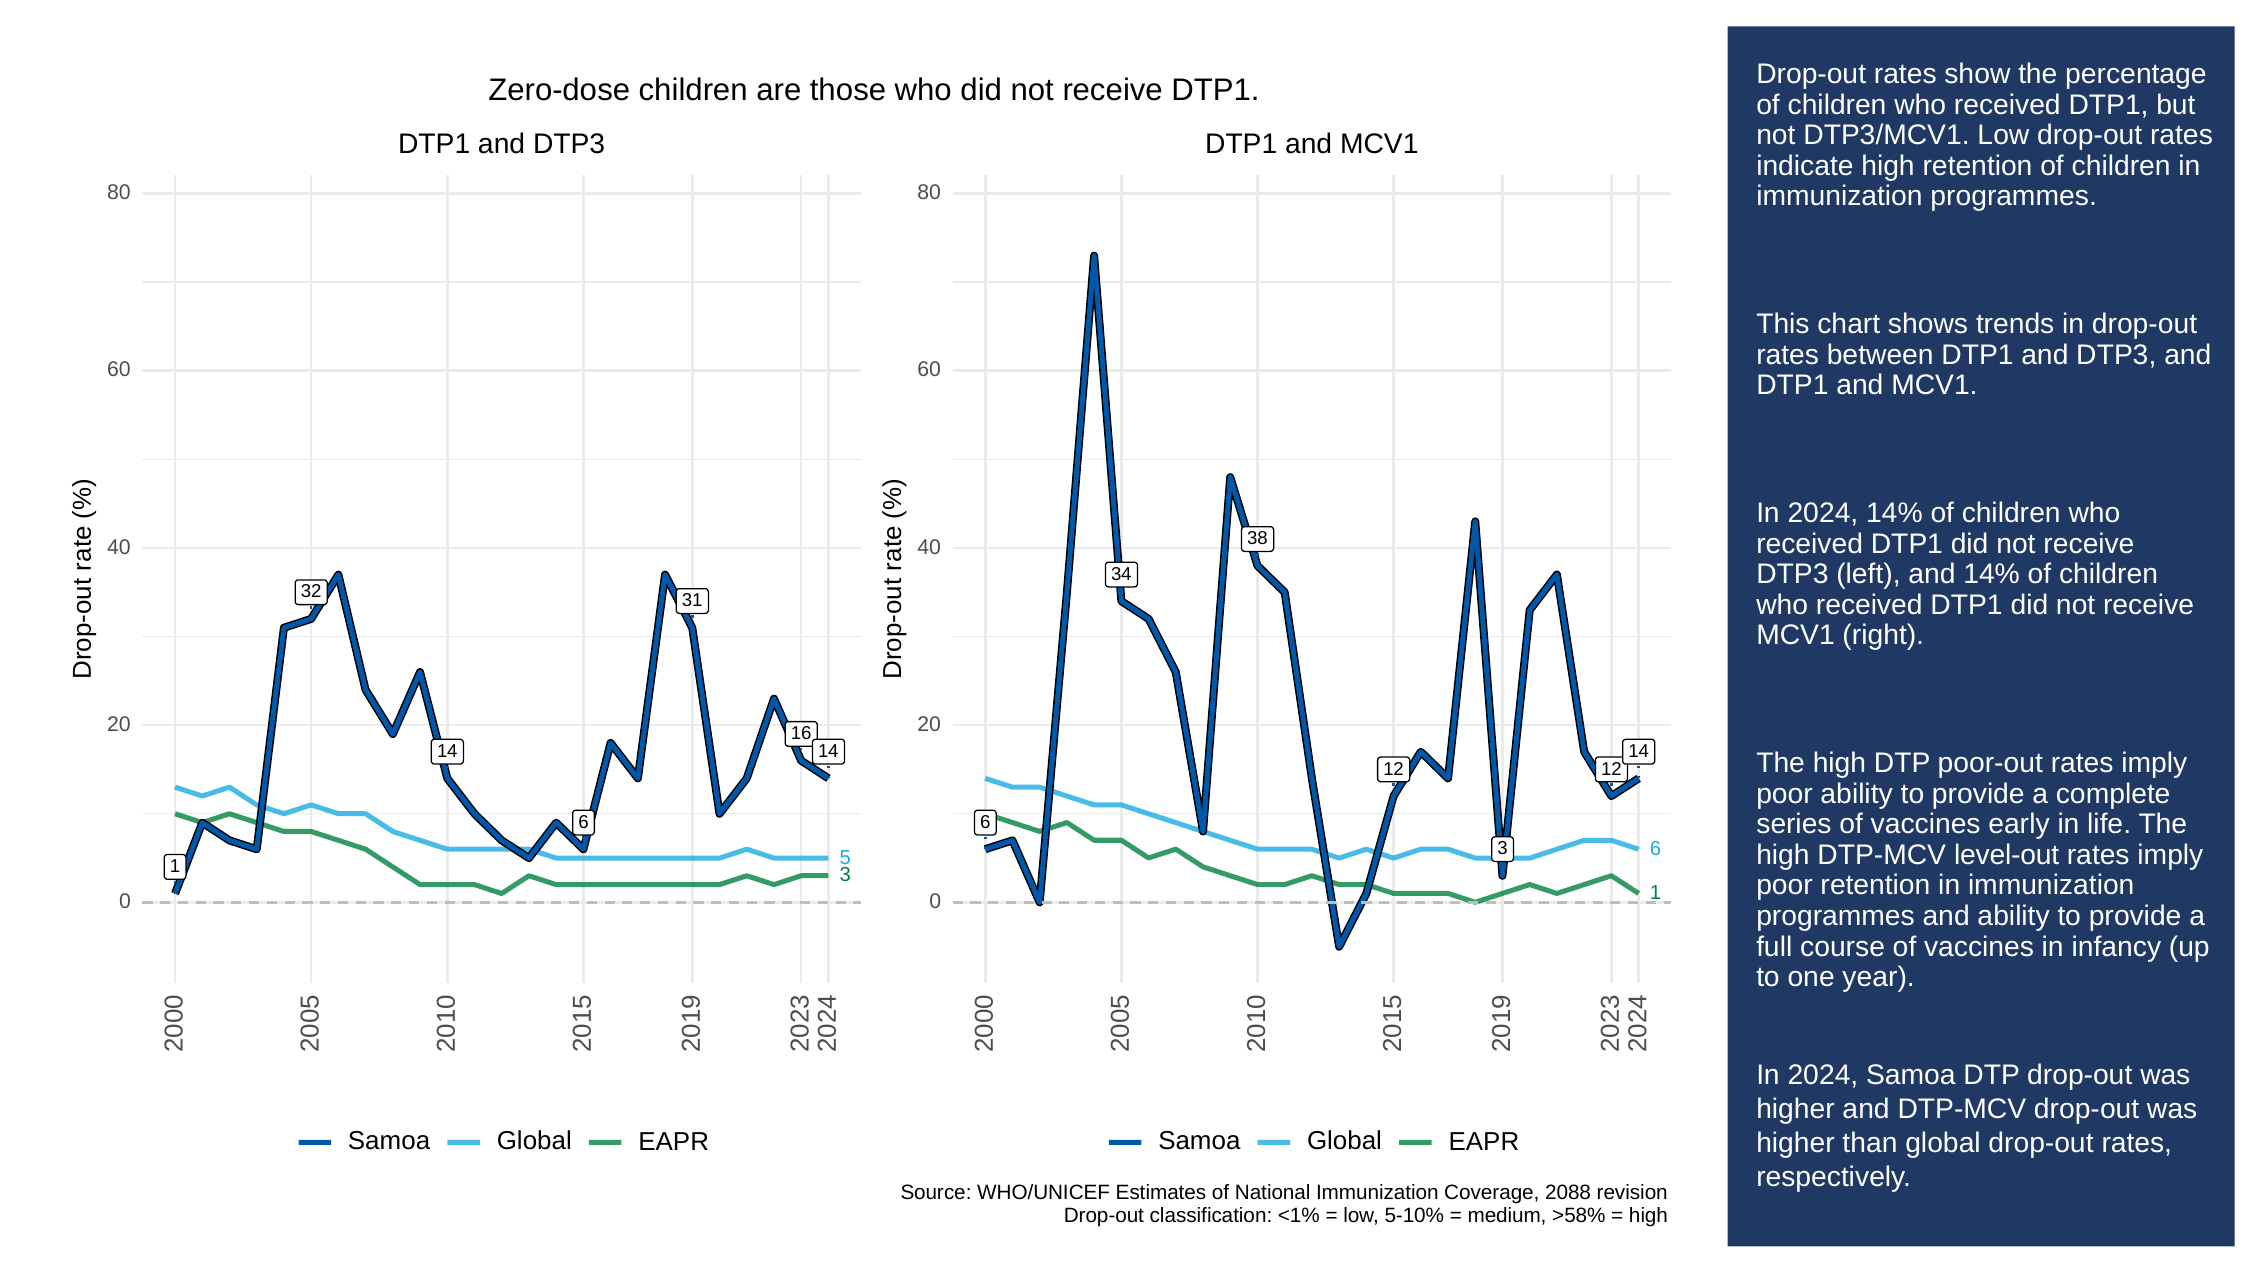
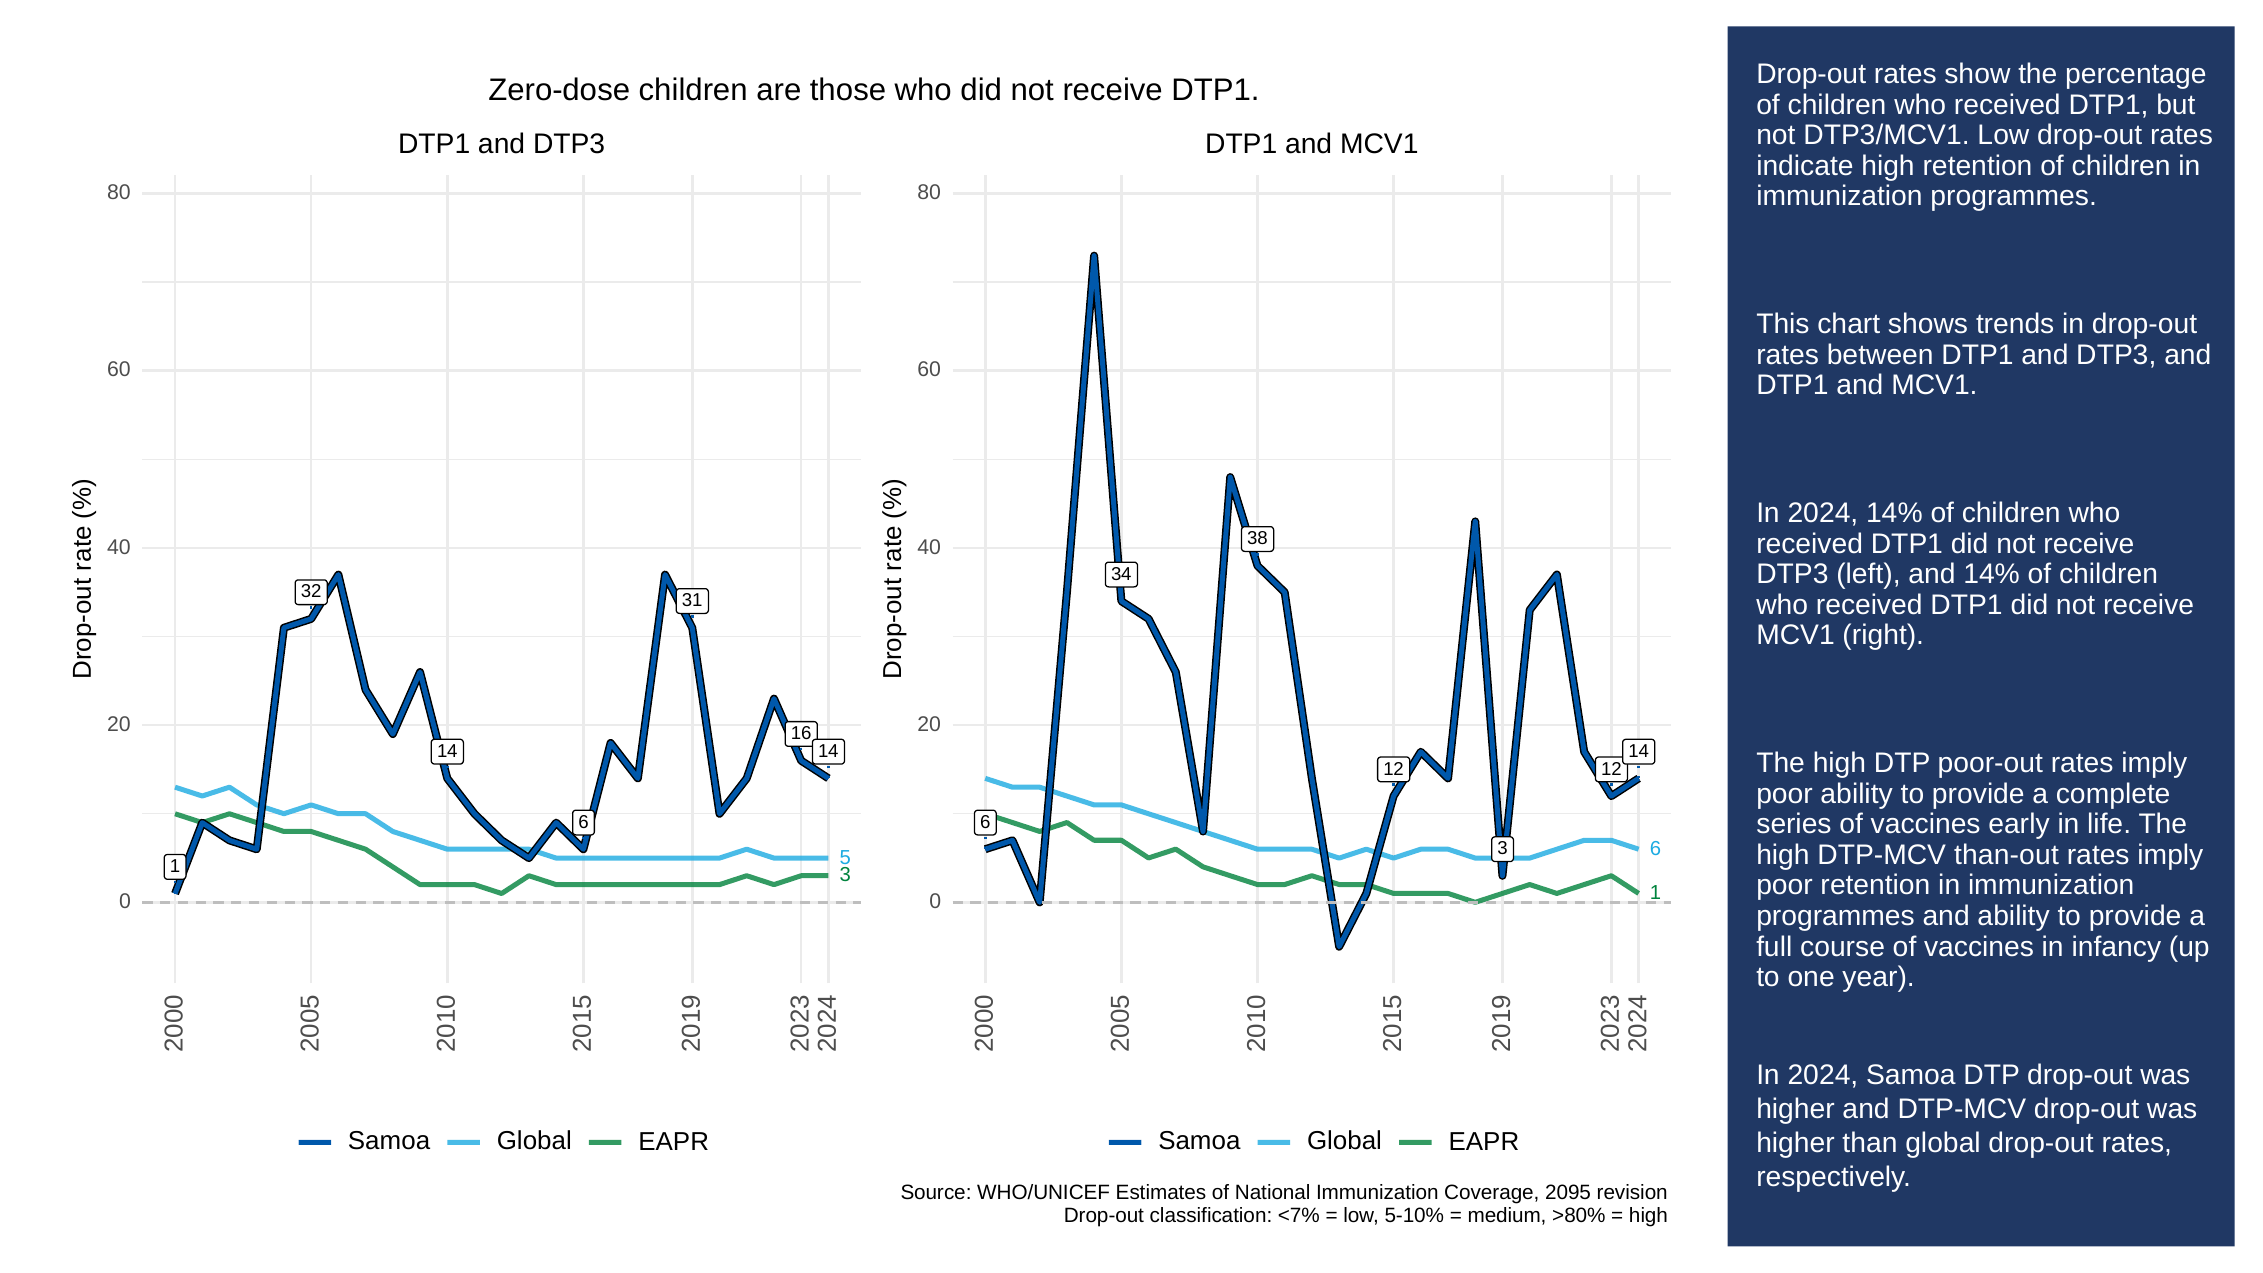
level-out: level-out -> than-out (2006, 855)
2088: 2088 -> 2095 (1568, 1193)
<1%: <1% -> <7% (1299, 1215)
>58%: >58% -> >80% (1579, 1215)
